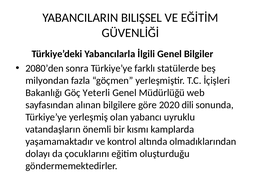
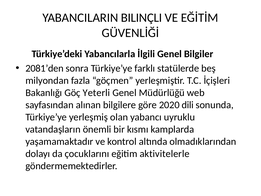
BILIŞSEL: BILIŞSEL -> BILINÇLI (141, 18)
2080’den: 2080’den -> 2081’den (45, 68)
oluşturduğu: oluşturduğu -> aktivitelerle (165, 154)
